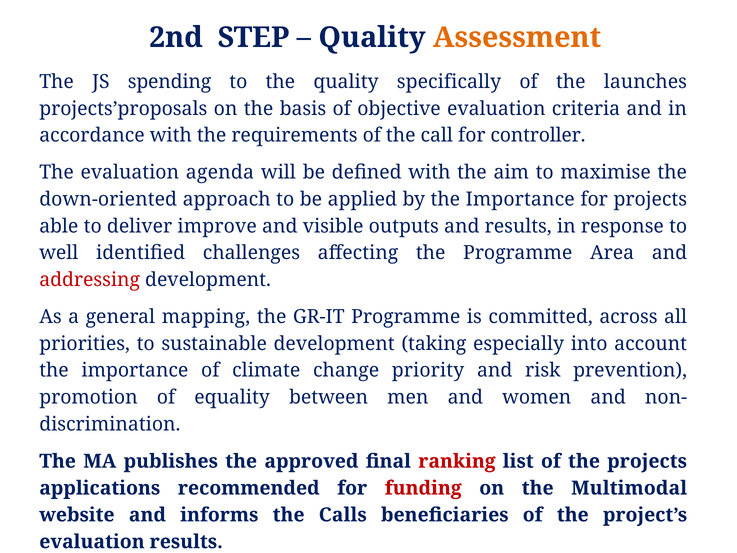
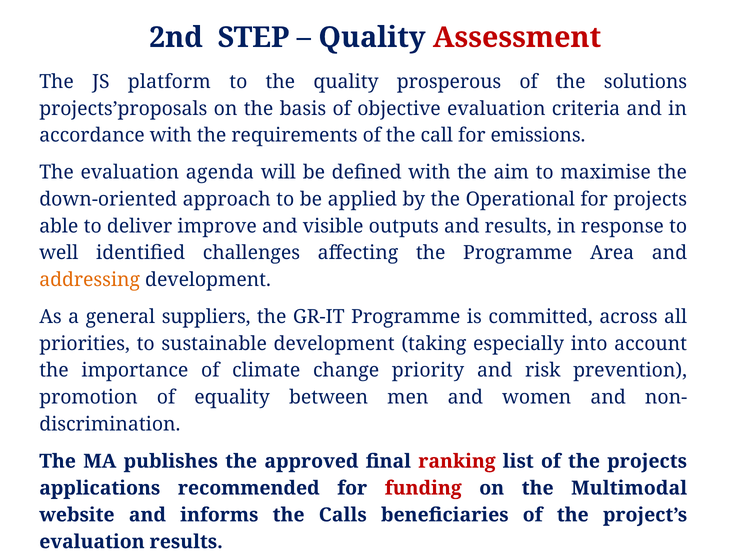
Assessment colour: orange -> red (517, 37)
spending: spending -> platform (169, 82)
specifically: specifically -> prosperous (449, 82)
launches: launches -> solutions (645, 82)
controller: controller -> emissions (538, 135)
by the Importance: Importance -> Operational (520, 199)
addressing colour: red -> orange (90, 280)
mapping: mapping -> suppliers (206, 317)
